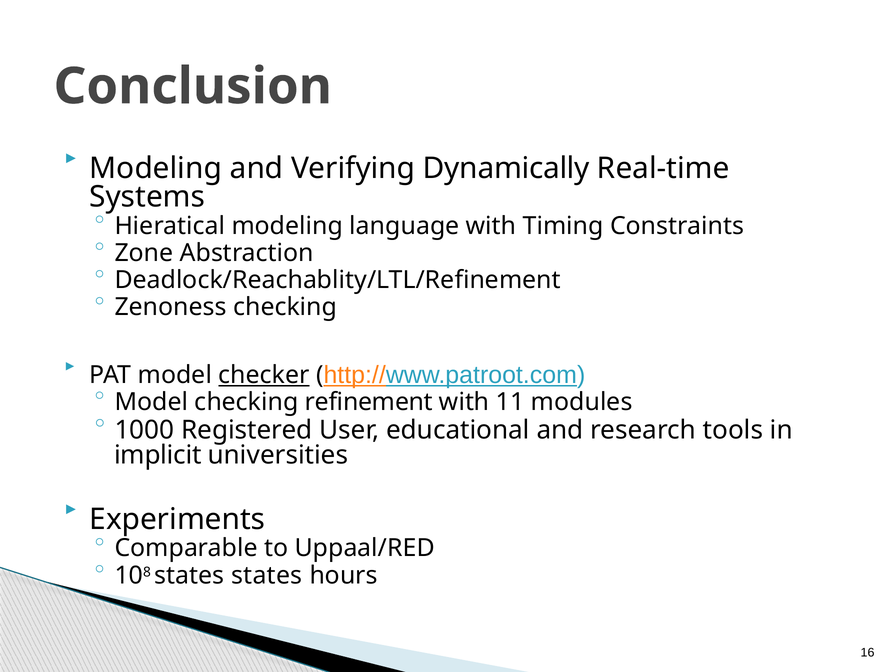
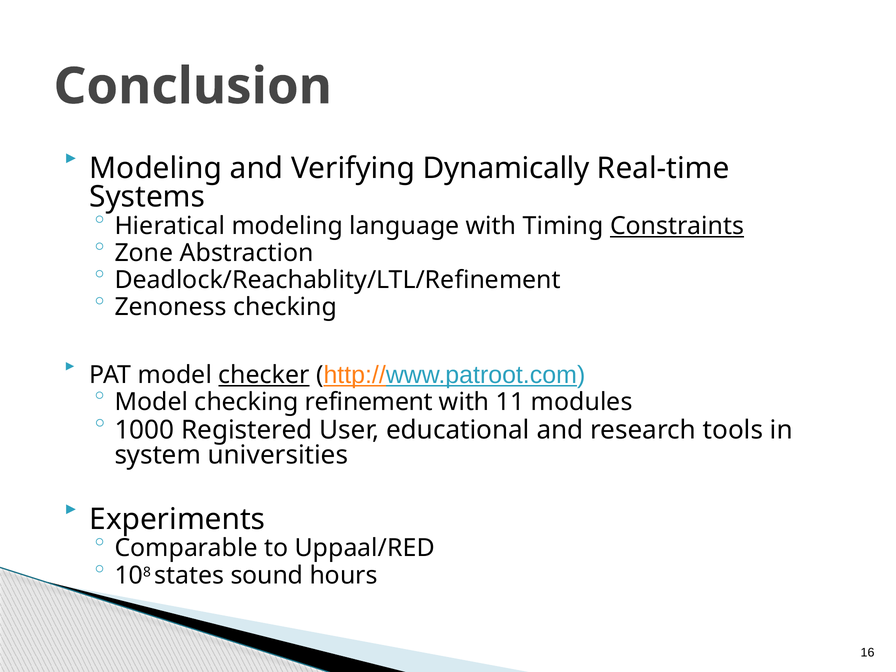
Constraints underline: none -> present (677, 226)
implicit: implicit -> system (158, 455)
states states: states -> sound (267, 575)
